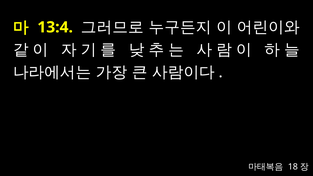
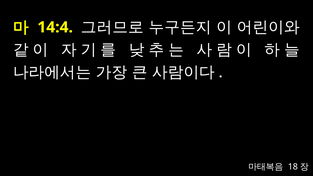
13:4: 13:4 -> 14:4 (55, 27)
